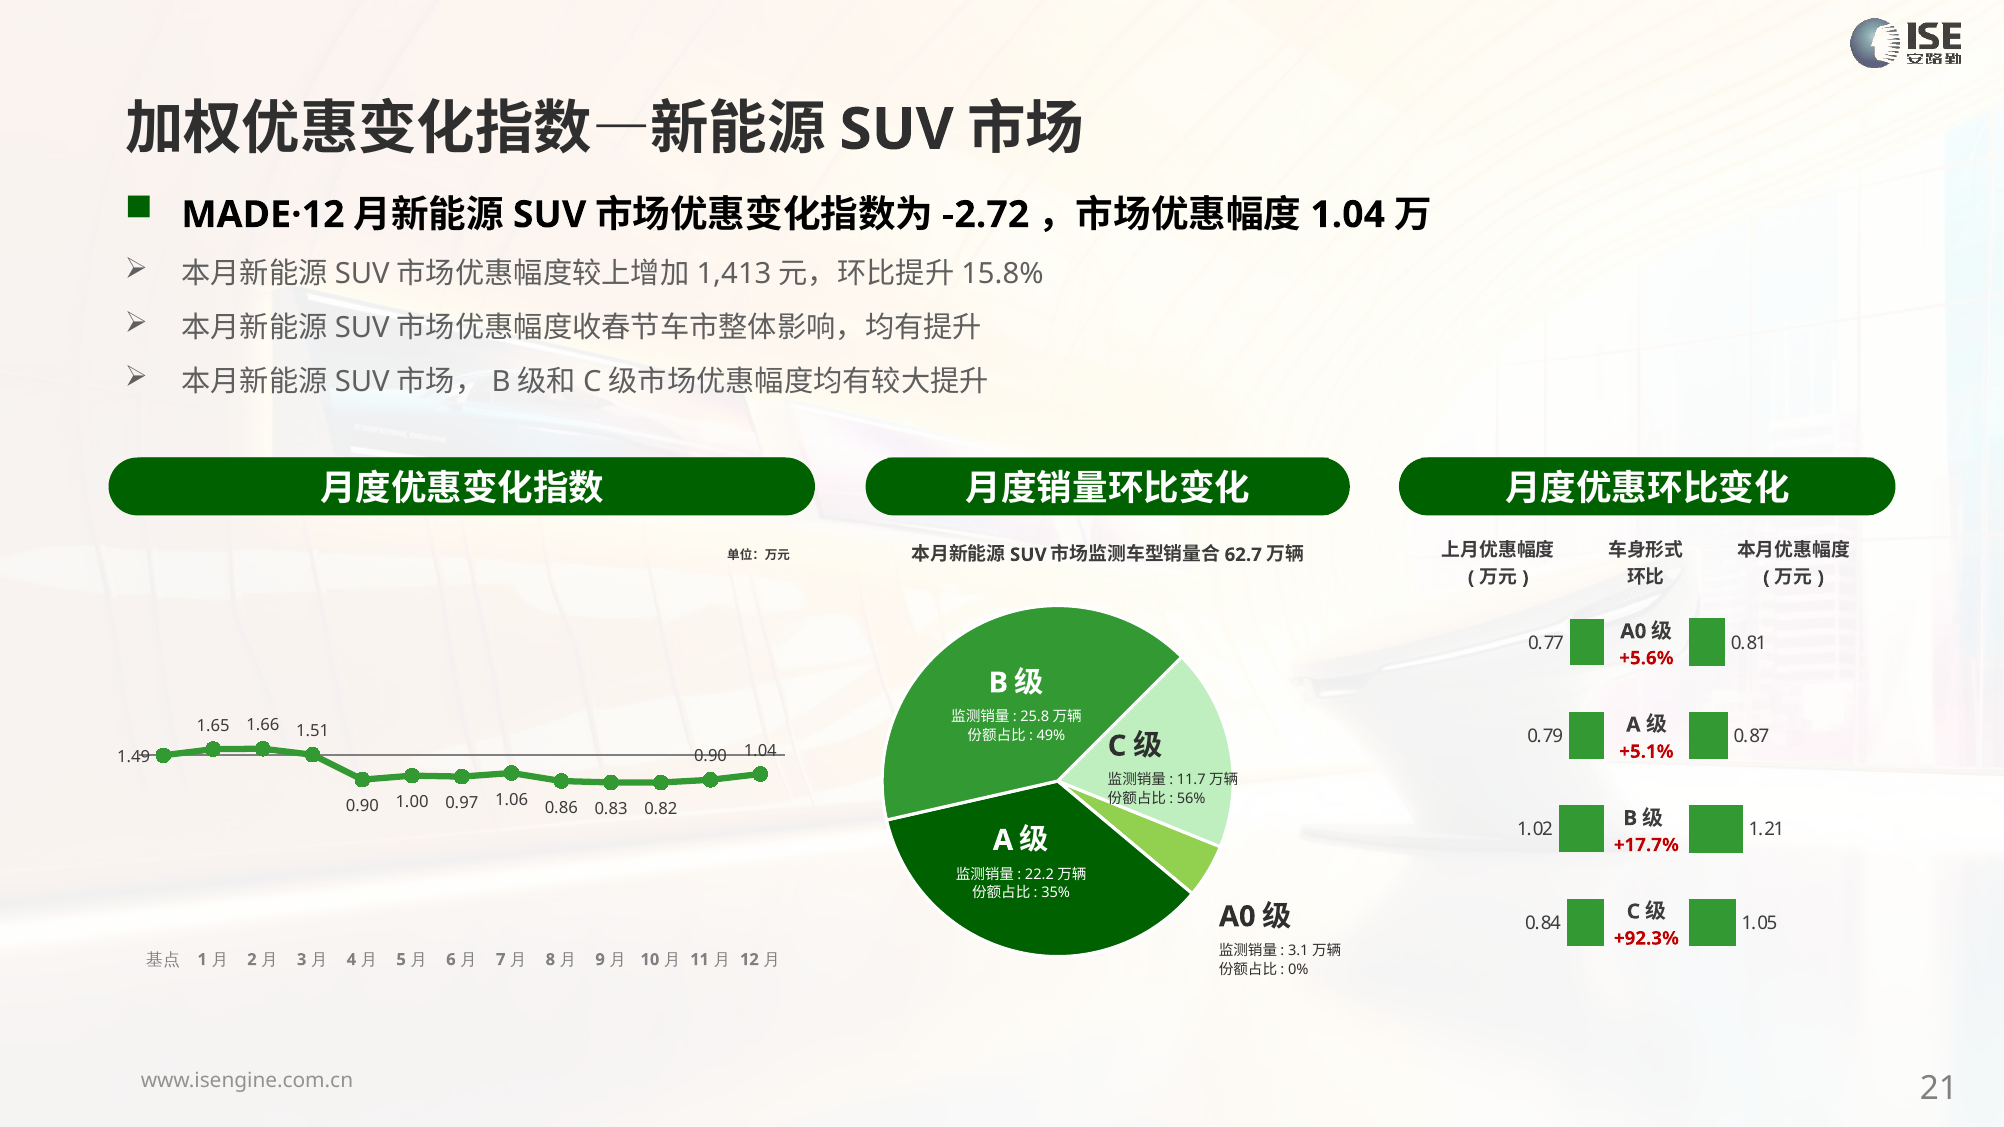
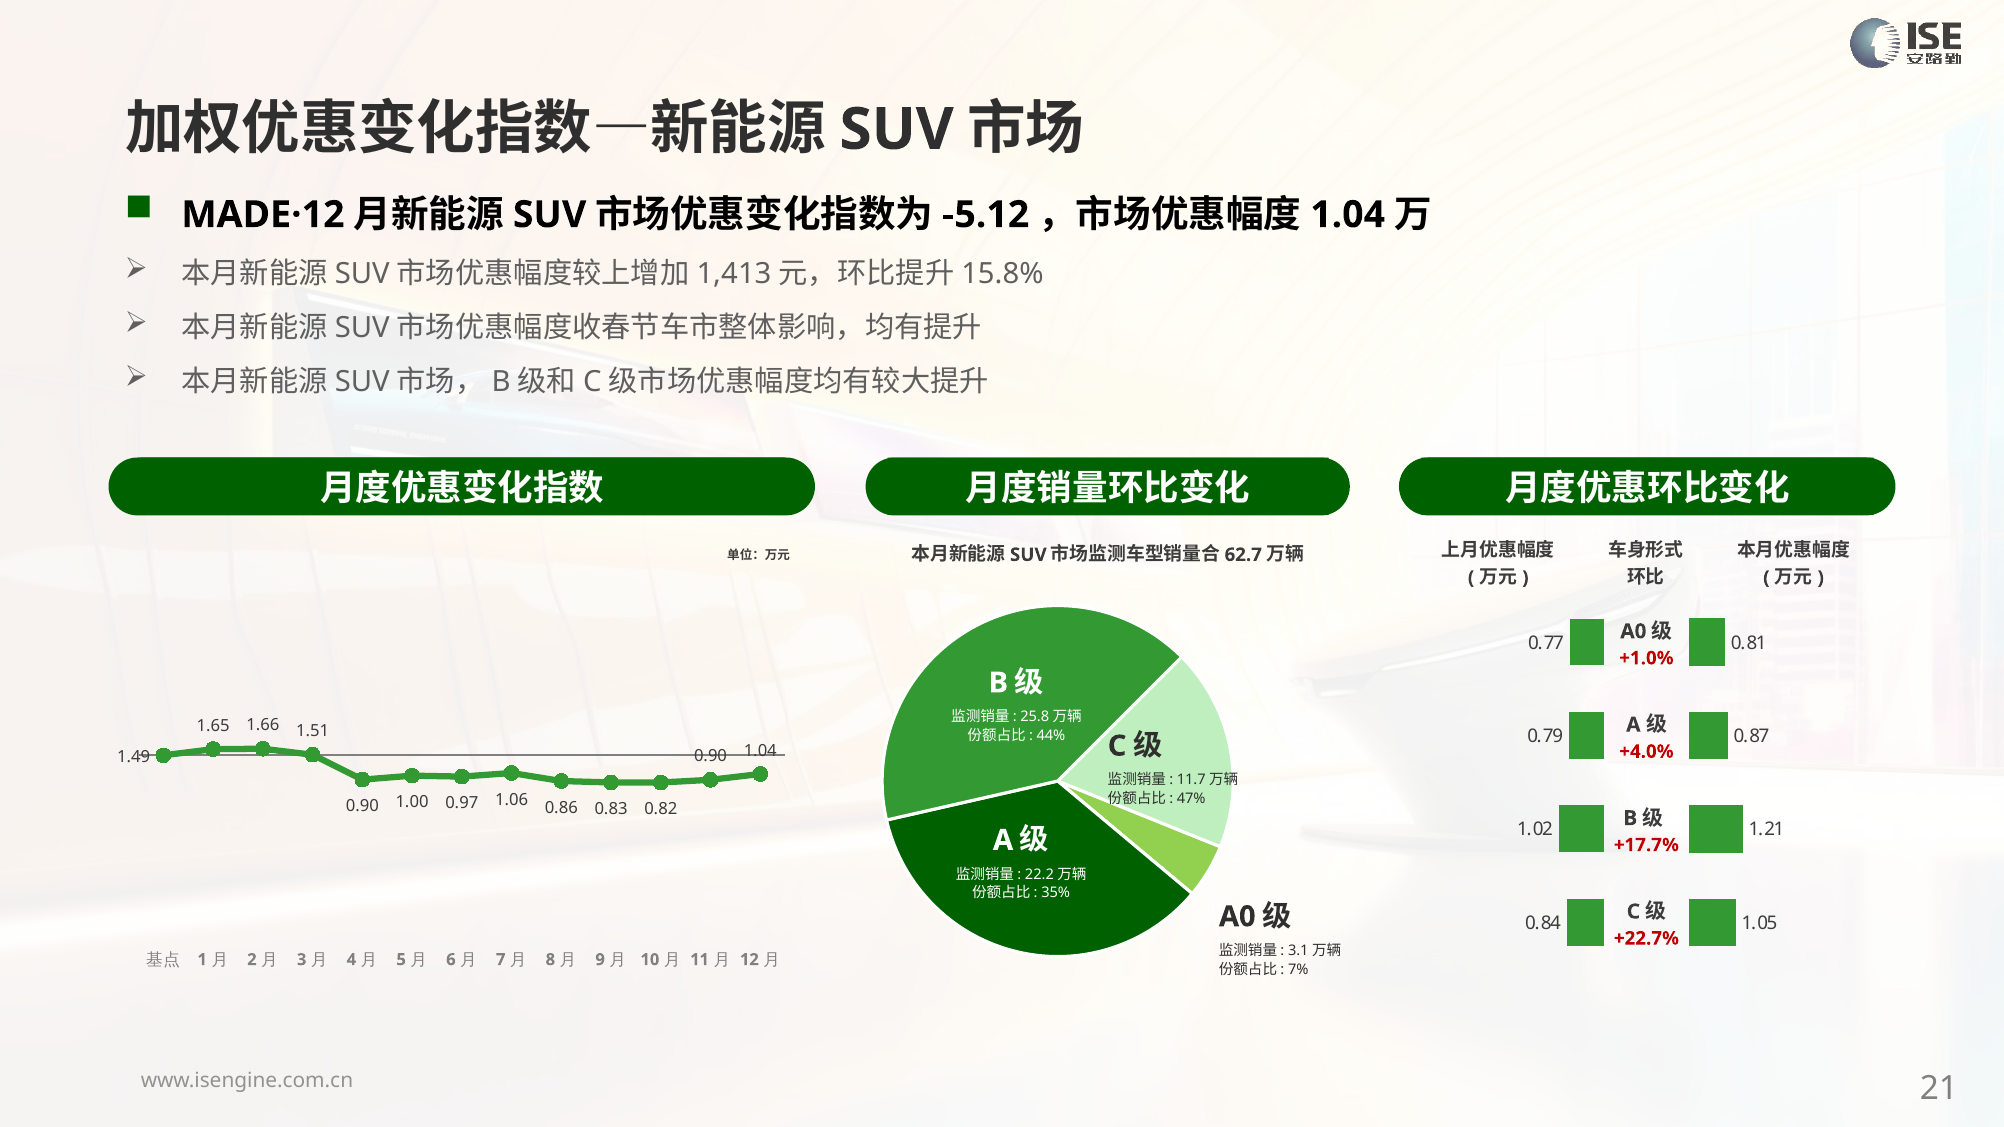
-2.72: -2.72 -> -5.12 (986, 215)
+5.6%: +5.6% -> +1.0% (1646, 658)
49%: 49% -> 44% (1051, 736)
+5.1%: +5.1% -> +4.0% (1646, 752)
56%: 56% -> 47% (1191, 799)
+92.3%: +92.3% -> +22.7% (1646, 939)
0%: 0% -> 7% (1298, 970)
